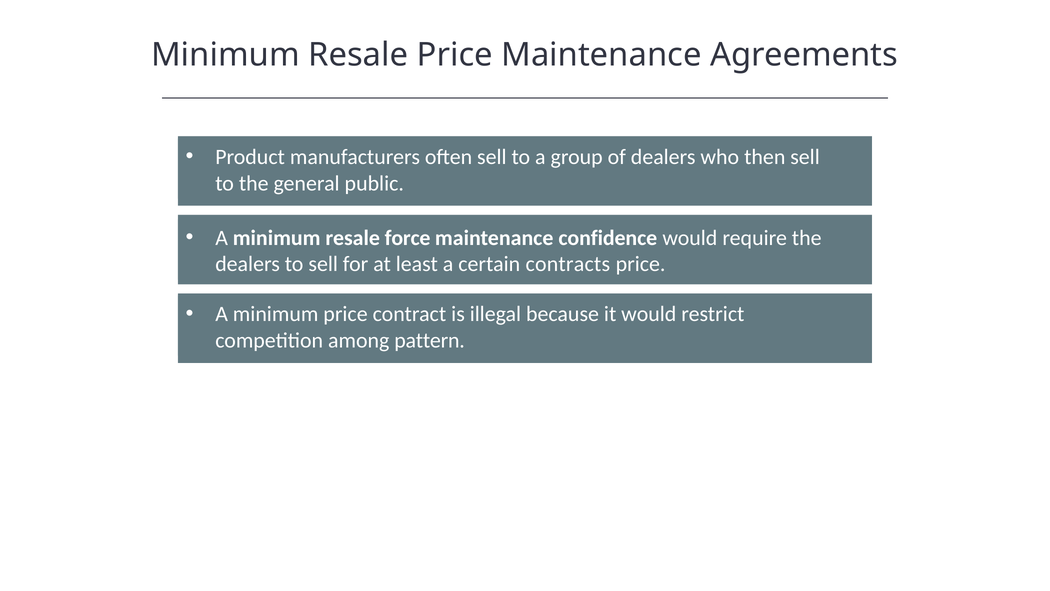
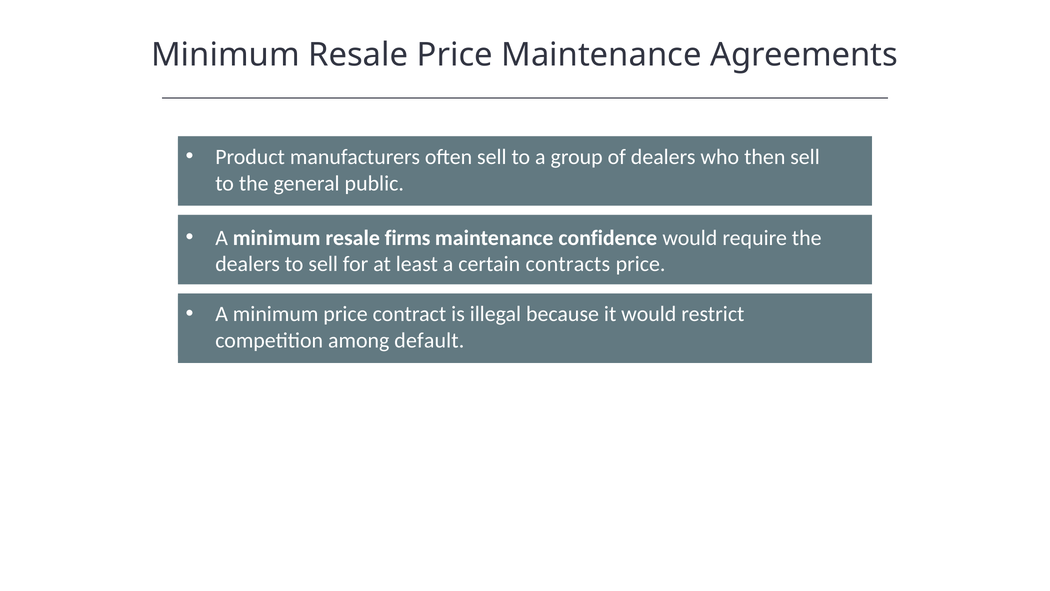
force: force -> firms (408, 238)
pattern: pattern -> default (429, 340)
